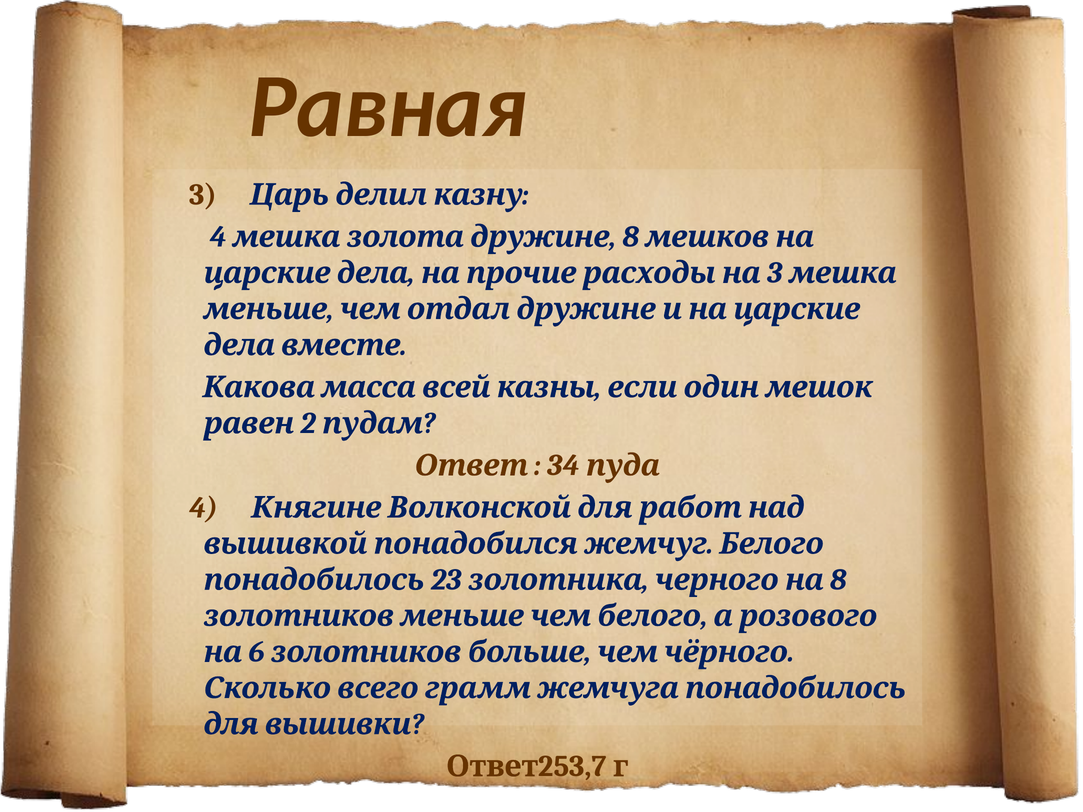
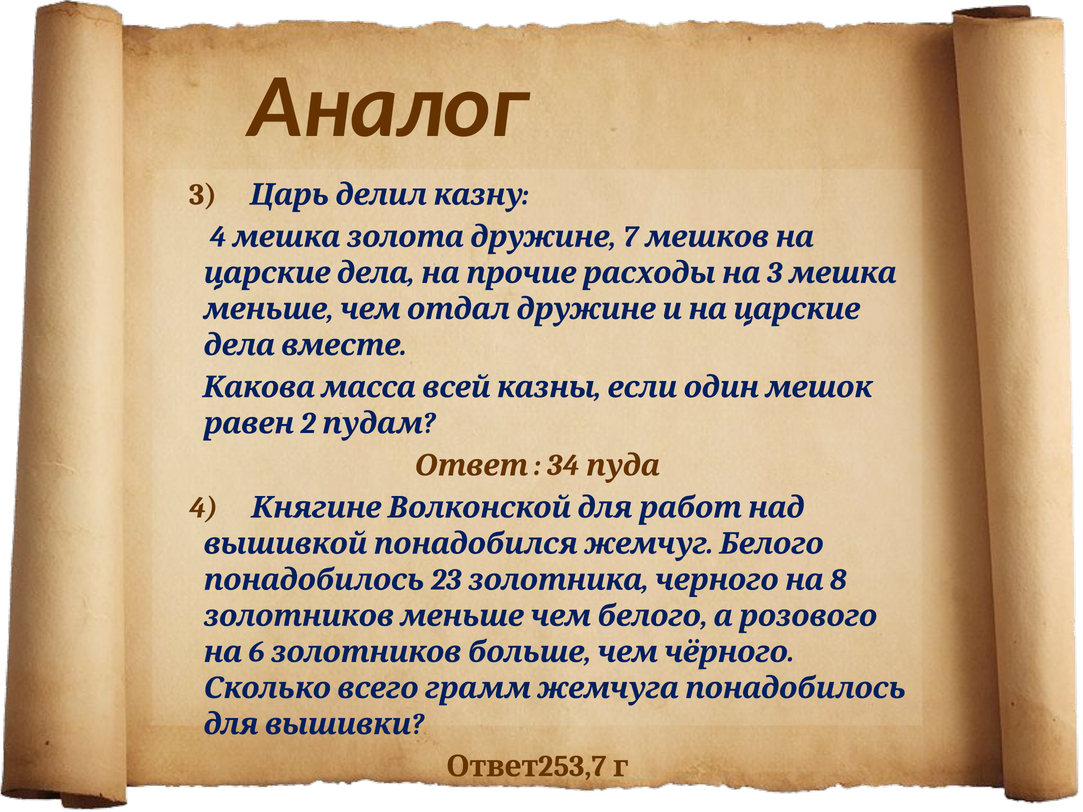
Равная: Равная -> Аналог (388, 107)
8: 8 -> 7 (631, 237)
